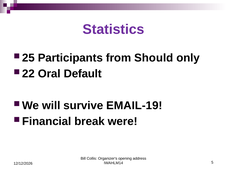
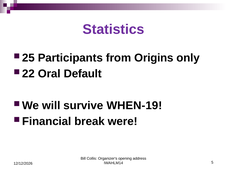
Should: Should -> Origins (154, 58)
EMAIL-19: EMAIL-19 -> WHEN-19 (134, 106)
